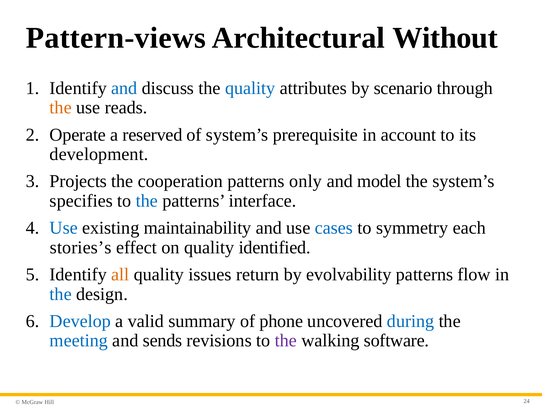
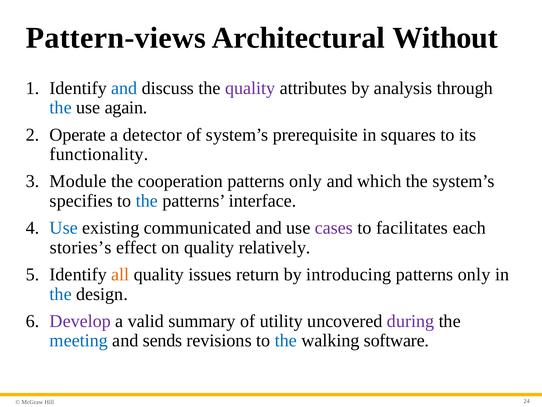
quality colour: blue -> purple (250, 88)
scenario: scenario -> analysis (403, 88)
the colour: orange -> blue (61, 108)
reads: reads -> again (126, 108)
reserved: reserved -> detector (152, 135)
account: account -> squares (408, 135)
development: development -> functionality (99, 154)
Projects: Projects -> Module (78, 181)
model: model -> which (379, 181)
maintainability: maintainability -> communicated (197, 228)
cases colour: blue -> purple (334, 228)
symmetry: symmetry -> facilitates (412, 228)
identified: identified -> relatively (275, 247)
evolvability: evolvability -> introducing (349, 274)
flow: flow -> only (474, 274)
Develop colour: blue -> purple (80, 321)
phone: phone -> utility (281, 321)
during colour: blue -> purple (411, 321)
the colour: purple -> blue (286, 340)
